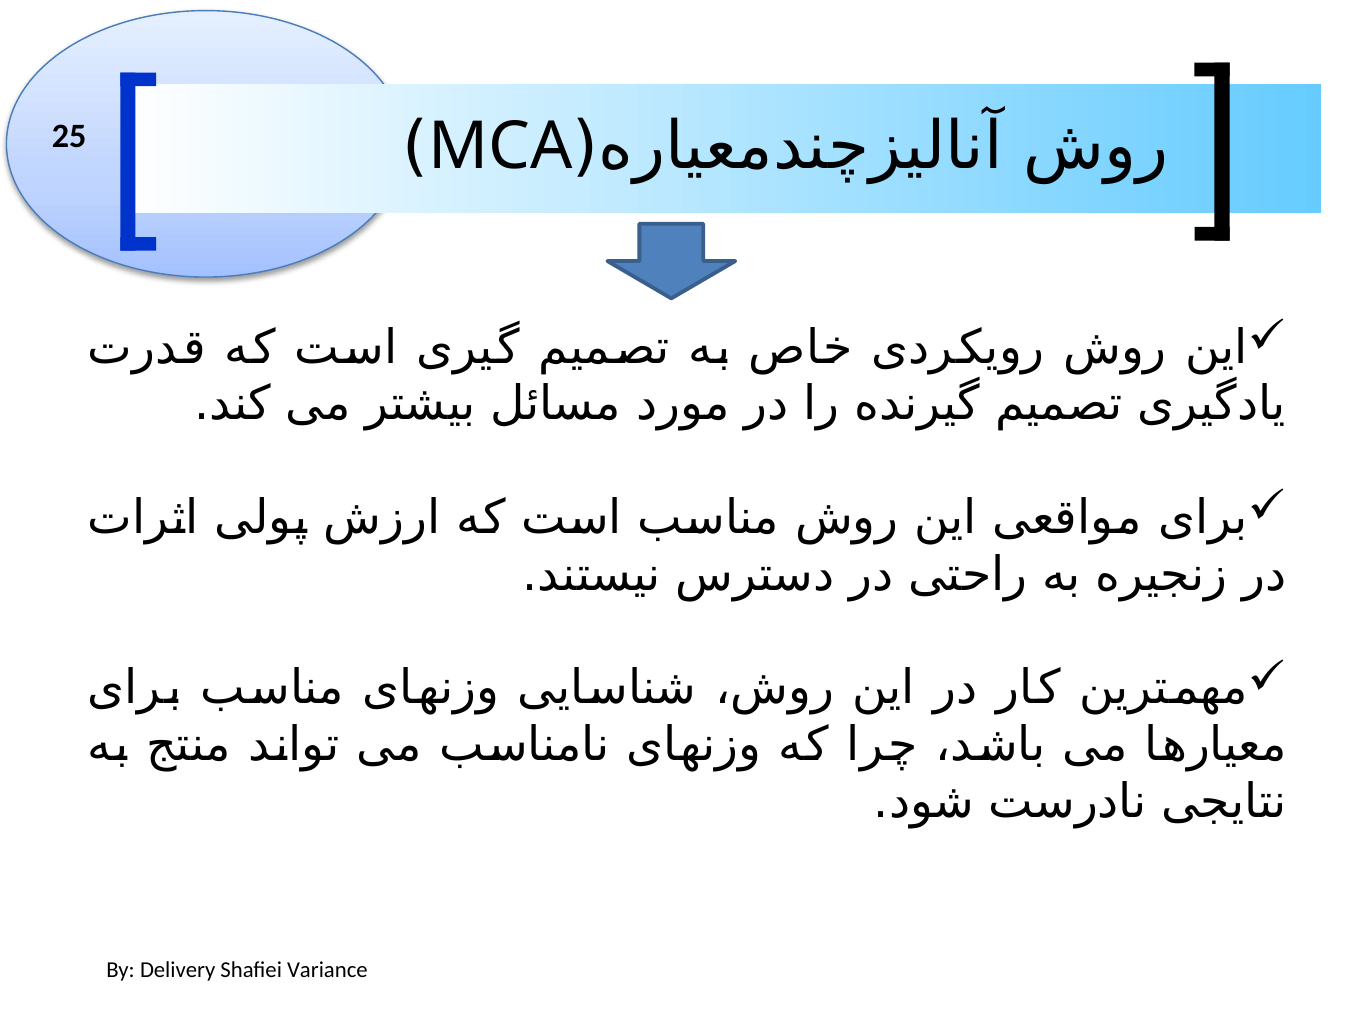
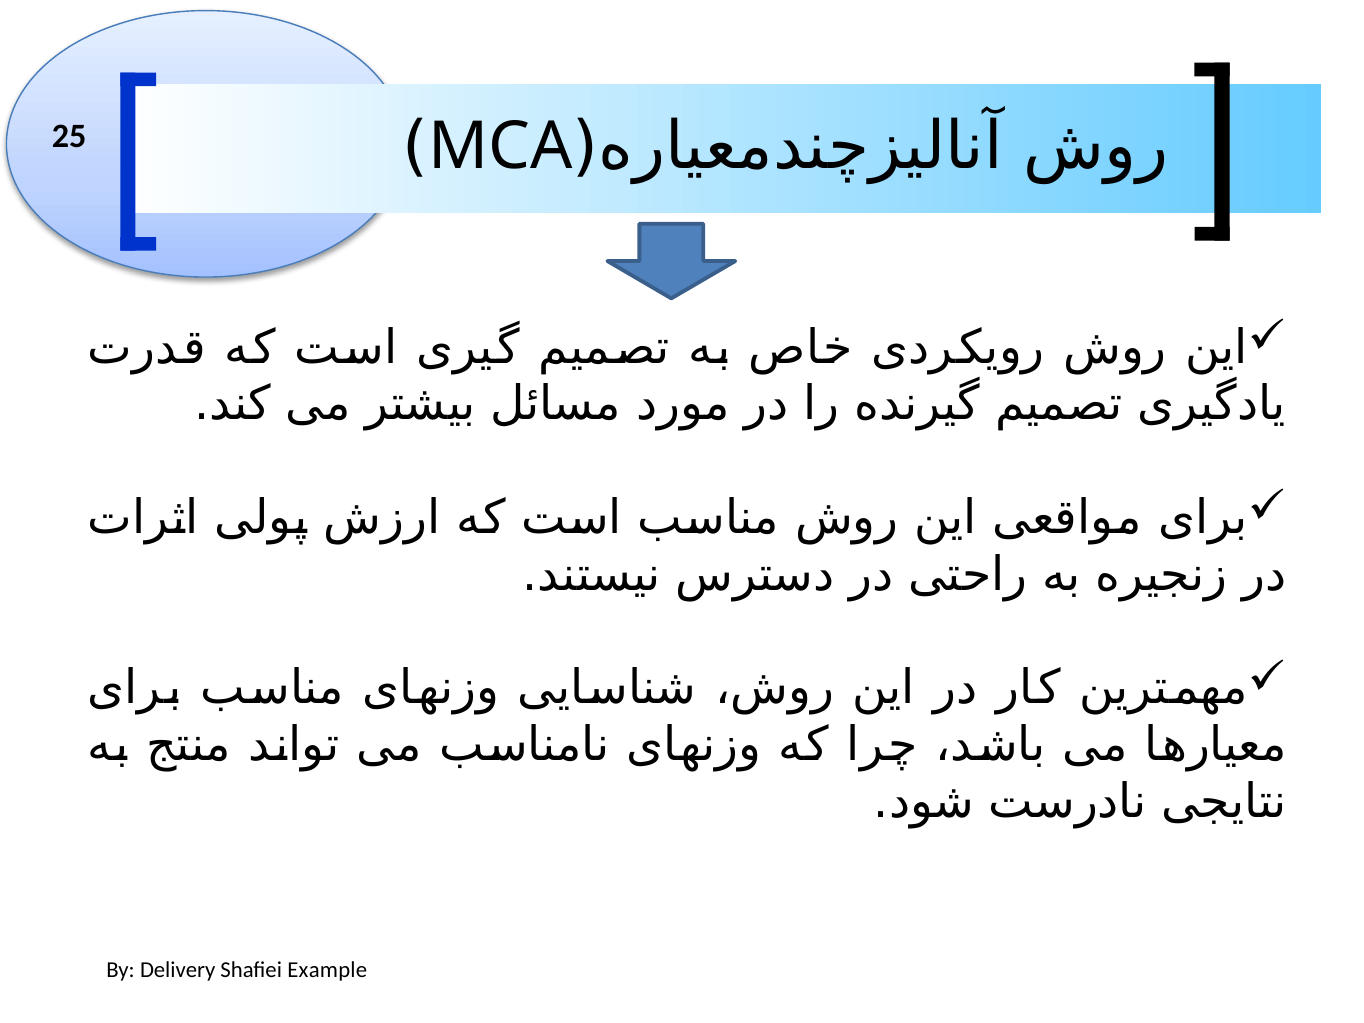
Variance: Variance -> Example (327, 970)
